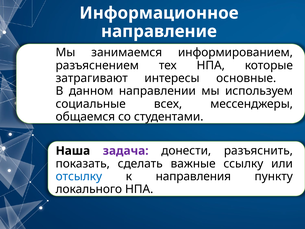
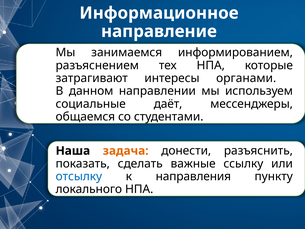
основные: основные -> органами (246, 78)
всех: всех -> даёт (168, 104)
задача colour: purple -> orange (126, 151)
